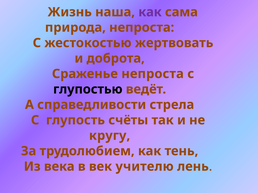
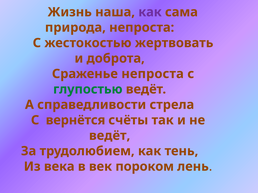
глупостью colour: black -> green (88, 89)
глупость: глупость -> вернётся (76, 120)
кругу: кругу -> ведёт (110, 136)
учителю: учителю -> пороком (145, 167)
